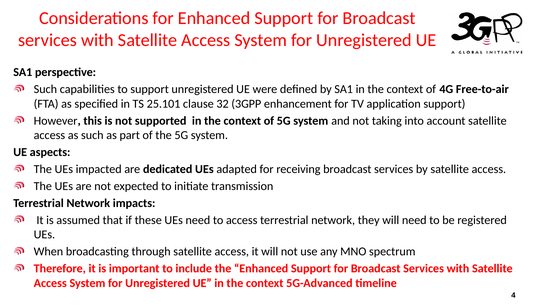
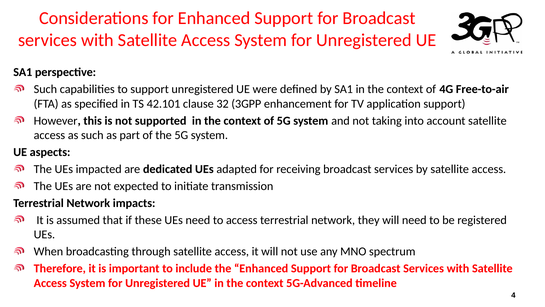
25.101: 25.101 -> 42.101 (164, 104)
